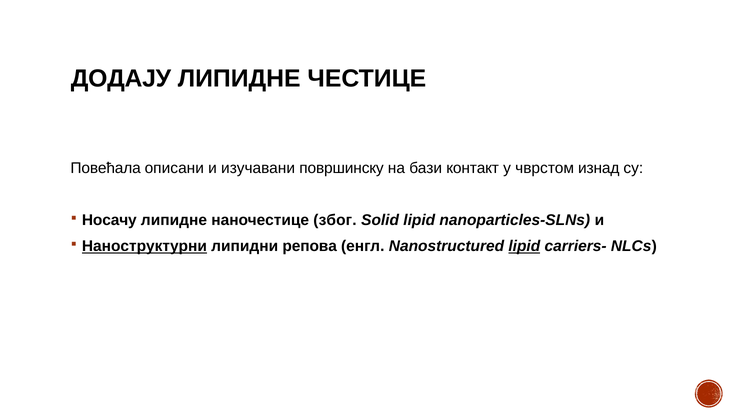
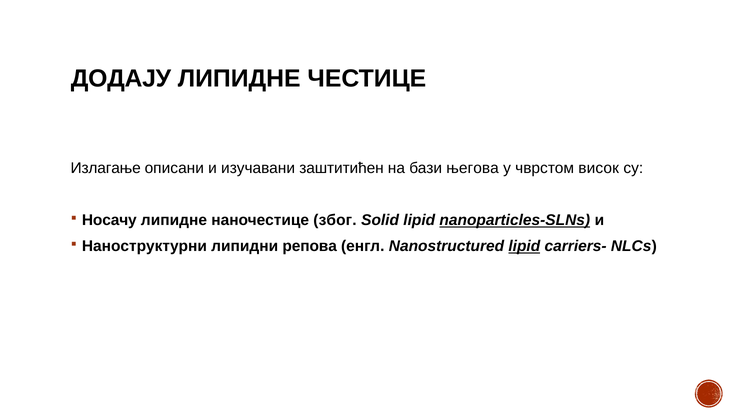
Повећала: Повећала -> Излагање (106, 168)
површинску: површинску -> заштитићен (342, 168)
контакт: контакт -> његова (473, 168)
изнад: изнад -> висок (599, 168)
nanoparticles-SLNs underline: none -> present (515, 220)
Наноструктурни underline: present -> none (144, 246)
